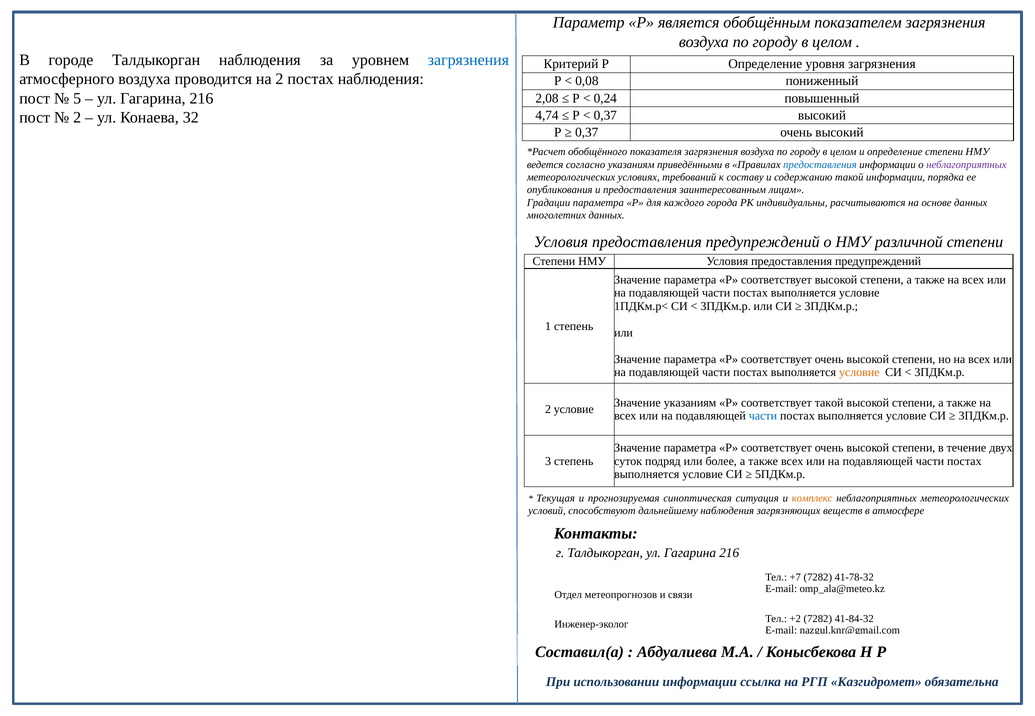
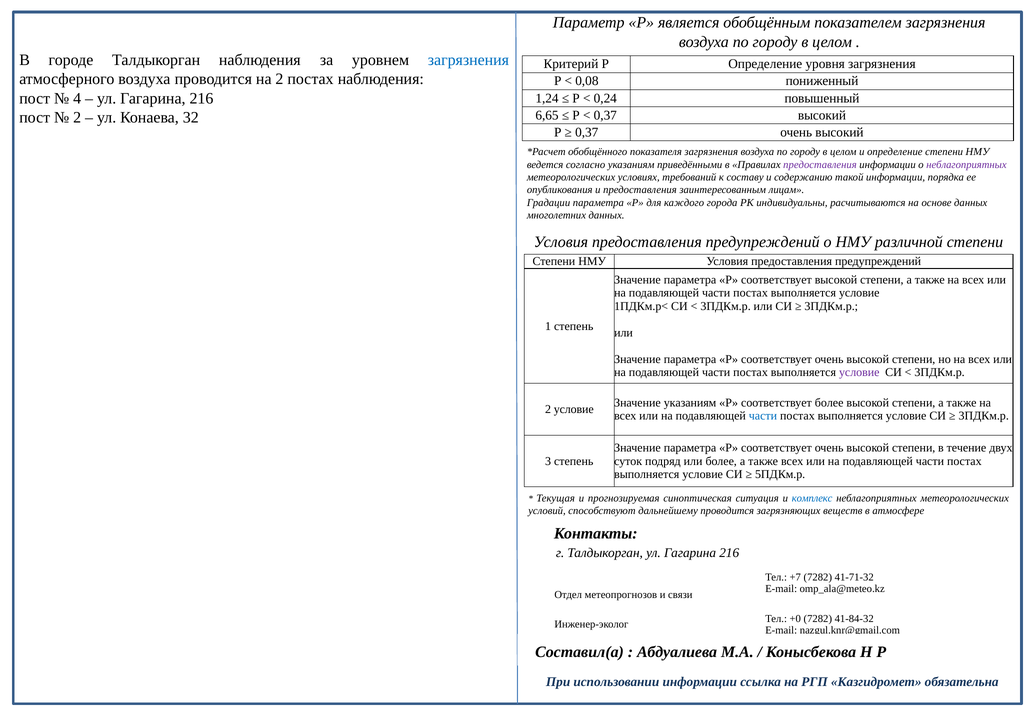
5: 5 -> 4 (77, 98)
2,08: 2,08 -> 1,24 (547, 98)
4,74: 4,74 -> 6,65 (547, 115)
предоставления colour: blue -> purple (820, 165)
условие colour: orange -> purple (859, 373)
соответствует такой: такой -> более (829, 403)
комплекс colour: orange -> blue (812, 499)
дальнейшему наблюдения: наблюдения -> проводится (727, 511)
41-78-32: 41-78-32 -> 41-71-32 (854, 578)
+2: +2 -> +0 (795, 619)
